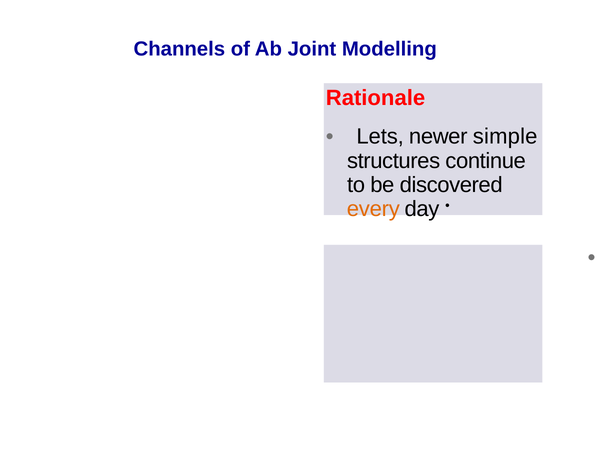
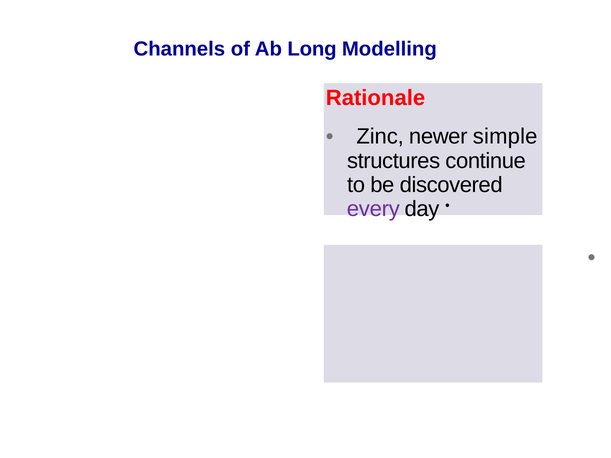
Joint: Joint -> Long (312, 49)
Lets: Lets -> Zinc (380, 137)
every colour: orange -> purple (373, 209)
